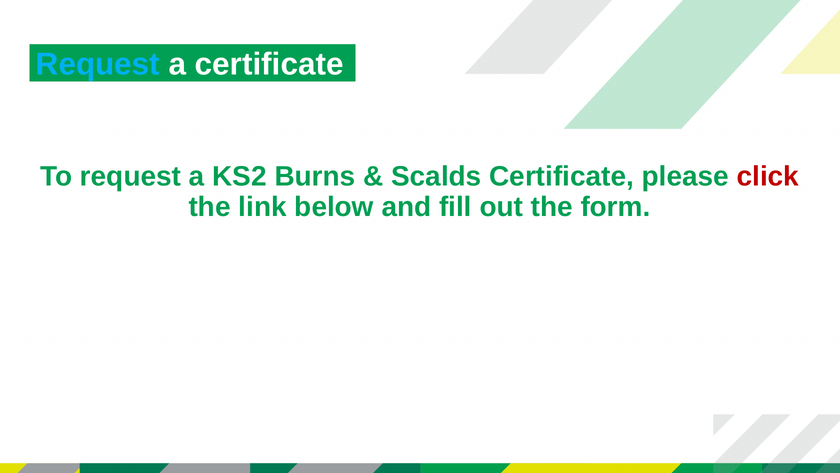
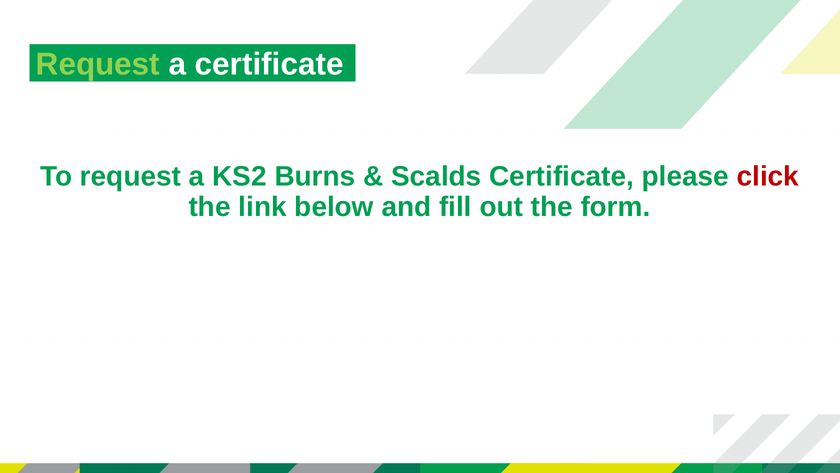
Request colour: light blue -> light green (98, 64)
